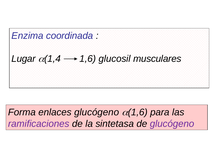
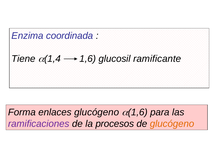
Lugar: Lugar -> Tiene (23, 59)
musculares: musculares -> ramificante (157, 59)
sintetasa: sintetasa -> procesos (115, 124)
glucógeno colour: purple -> orange (172, 124)
